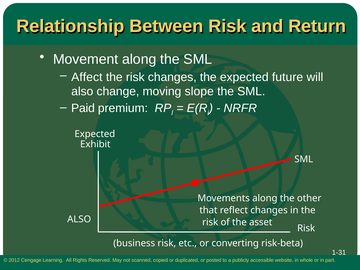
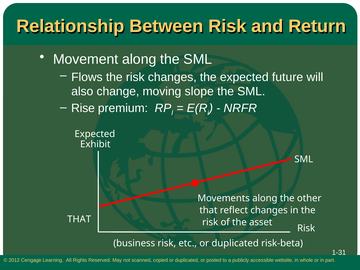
Affect: Affect -> Flows (87, 77)
Paid: Paid -> Rise (83, 108)
ALSO: ALSO -> THAT (79, 219)
etc or converting: converting -> duplicated (235, 243)
